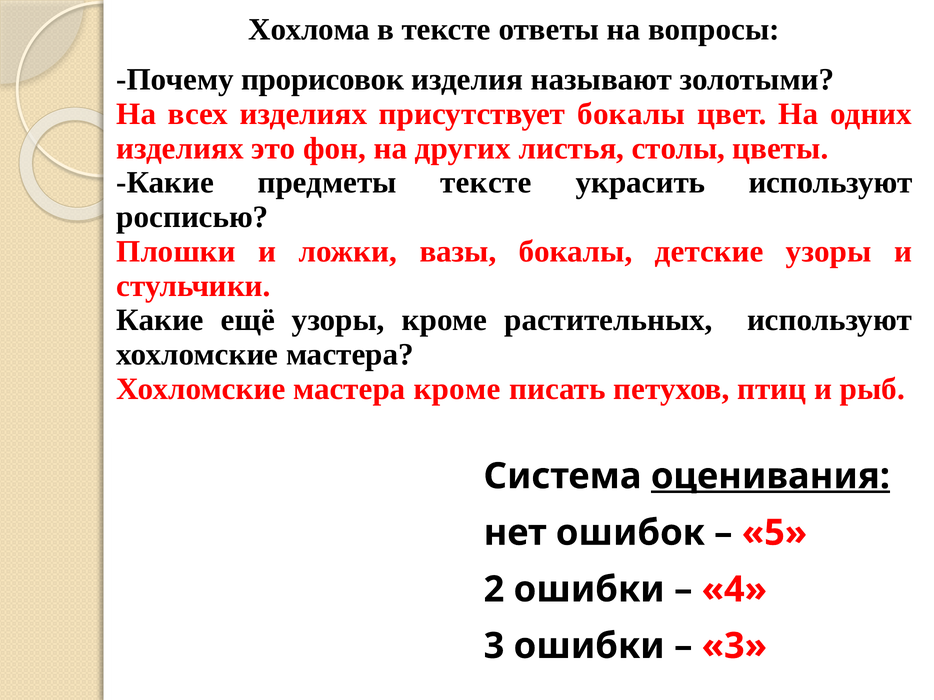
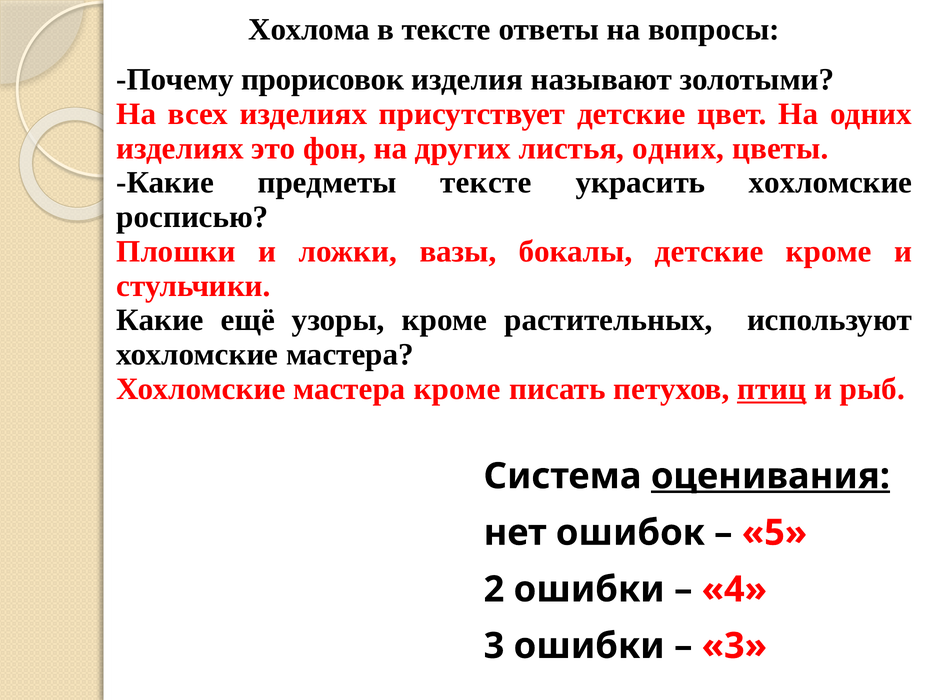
присутствует бокалы: бокалы -> детские (631, 114)
листья столы: столы -> одних (678, 148)
украсить используют: используют -> хохломские (831, 183)
детские узоры: узоры -> кроме (829, 252)
птиц underline: none -> present (772, 389)
